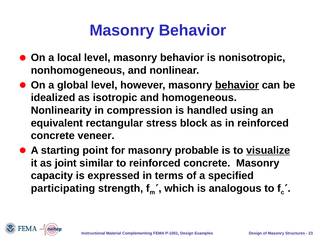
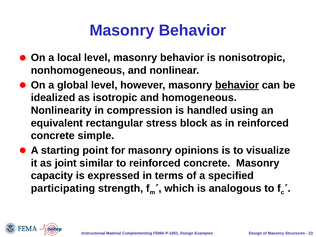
veneer: veneer -> simple (96, 136)
probable: probable -> opinions (197, 150)
visualize underline: present -> none (268, 150)
